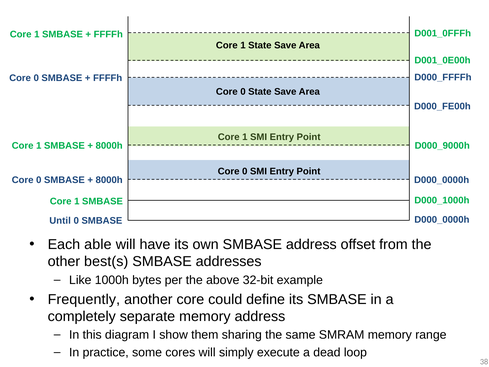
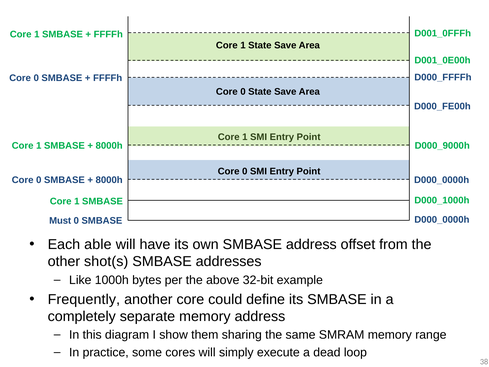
Until: Until -> Must (60, 221)
best(s: best(s -> shot(s (106, 261)
